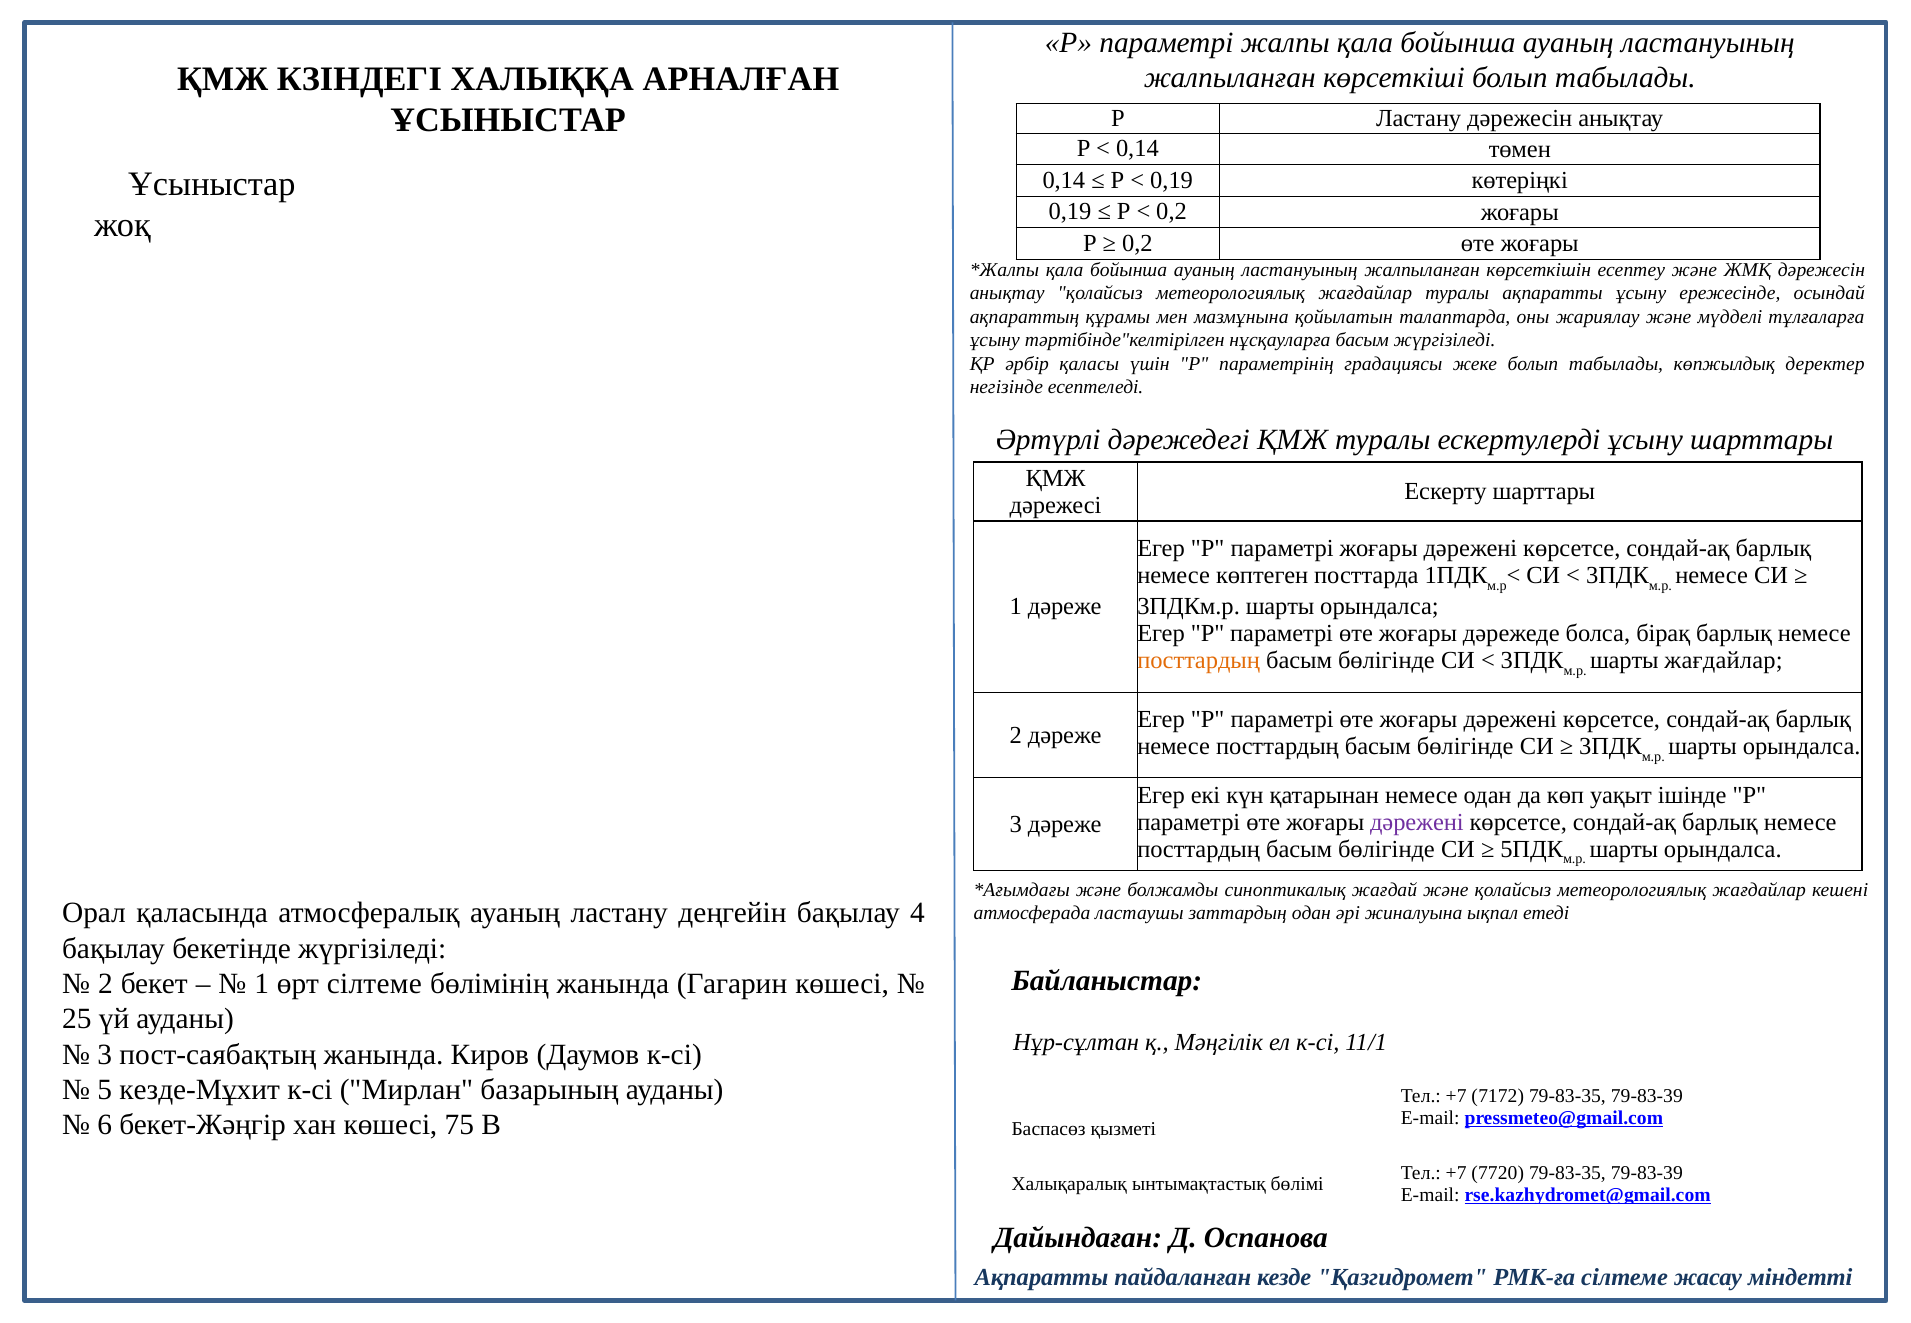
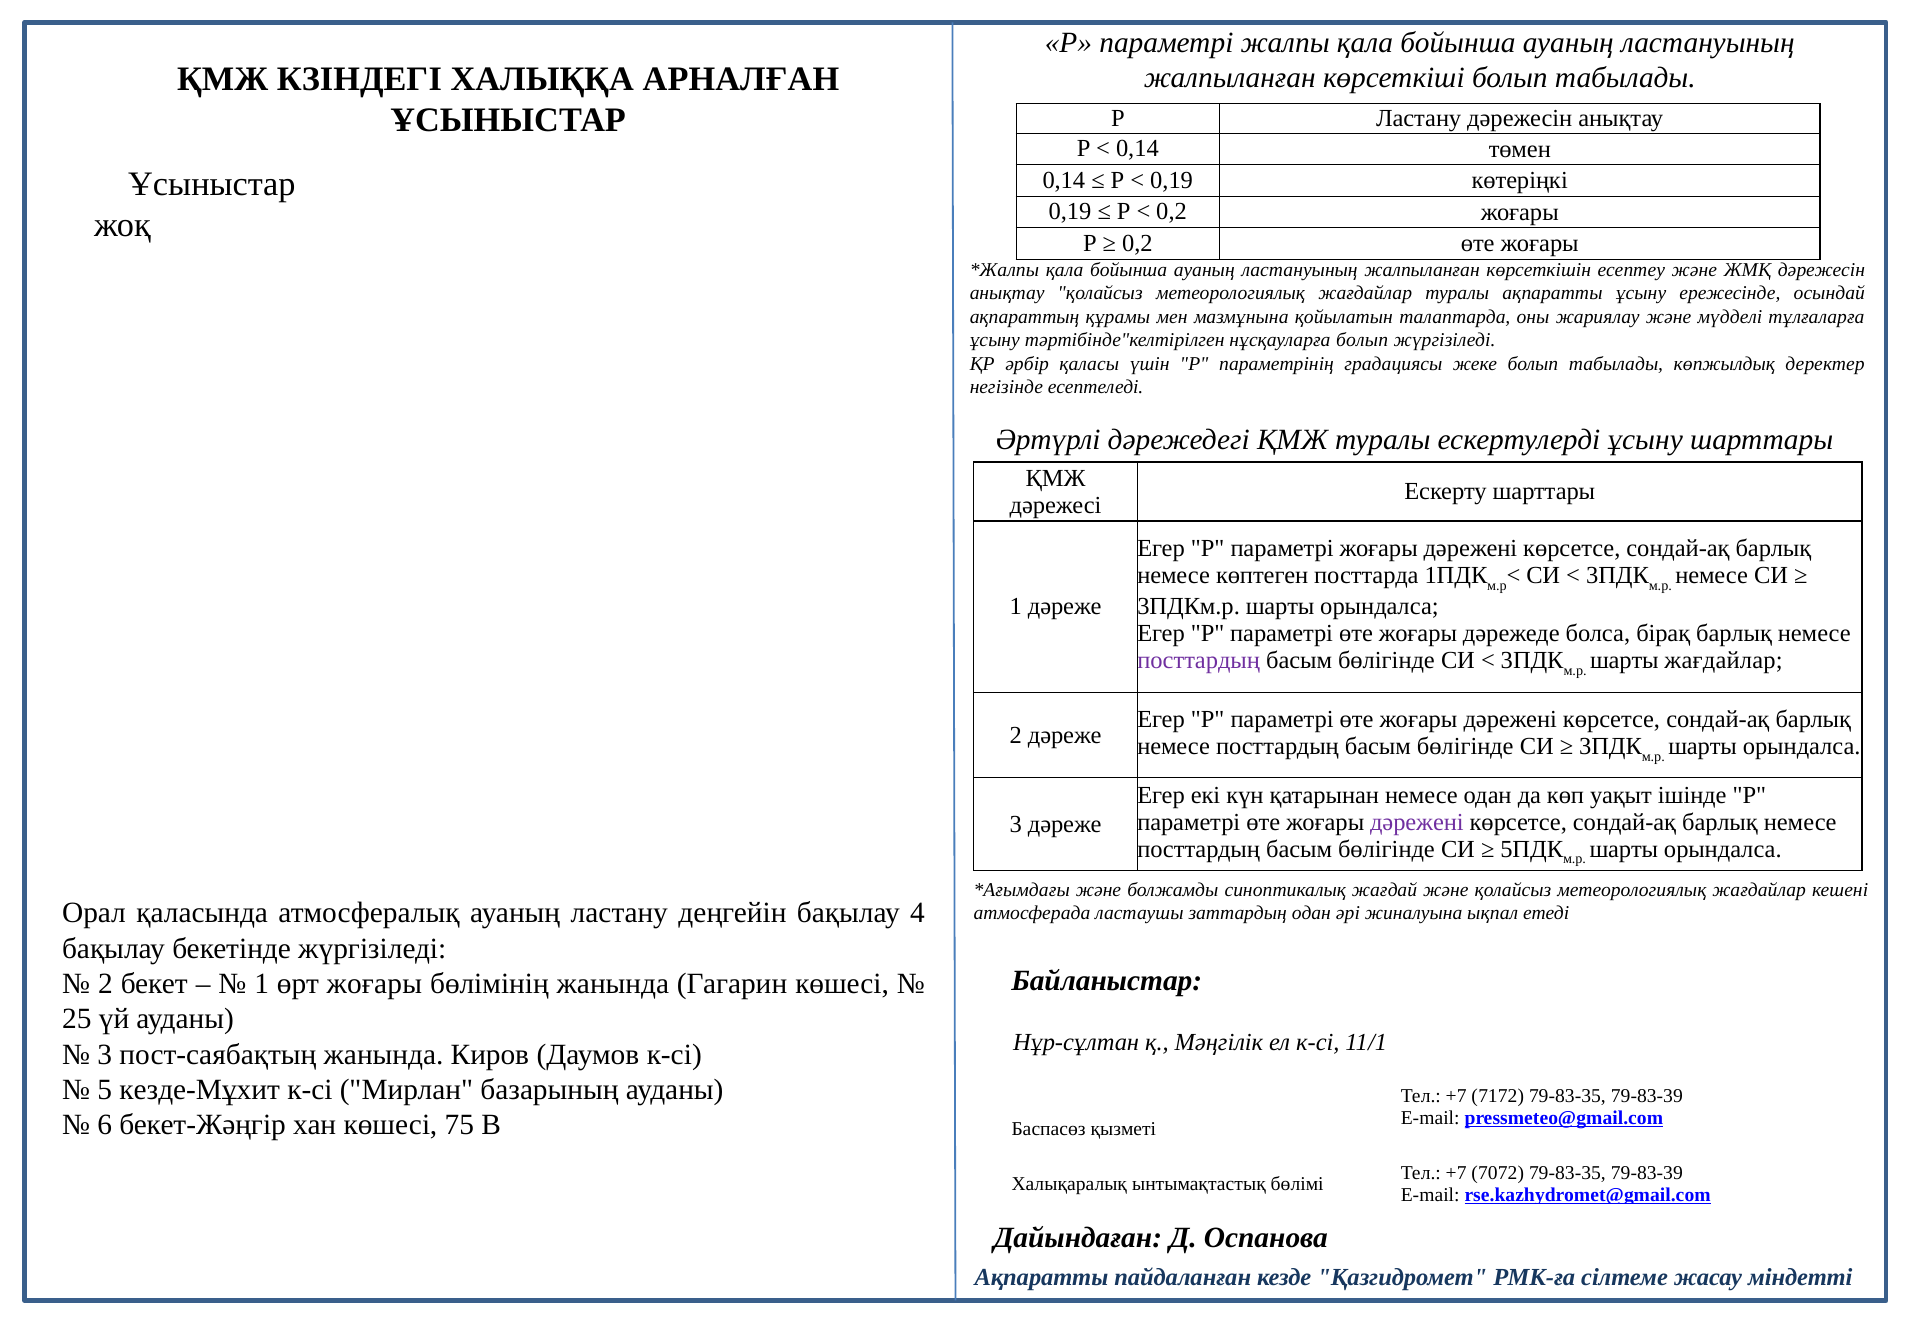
нұсқауларға басым: басым -> болып (1362, 340)
посттардың colour: orange -> purple (1199, 661)
өрт сілтеме: сілтеме -> жоғары (374, 984)
7720: 7720 -> 7072 (1498, 1173)
